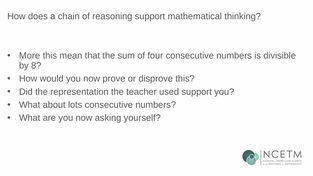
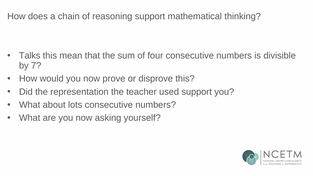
More: More -> Talks (30, 56)
8: 8 -> 7 (36, 66)
